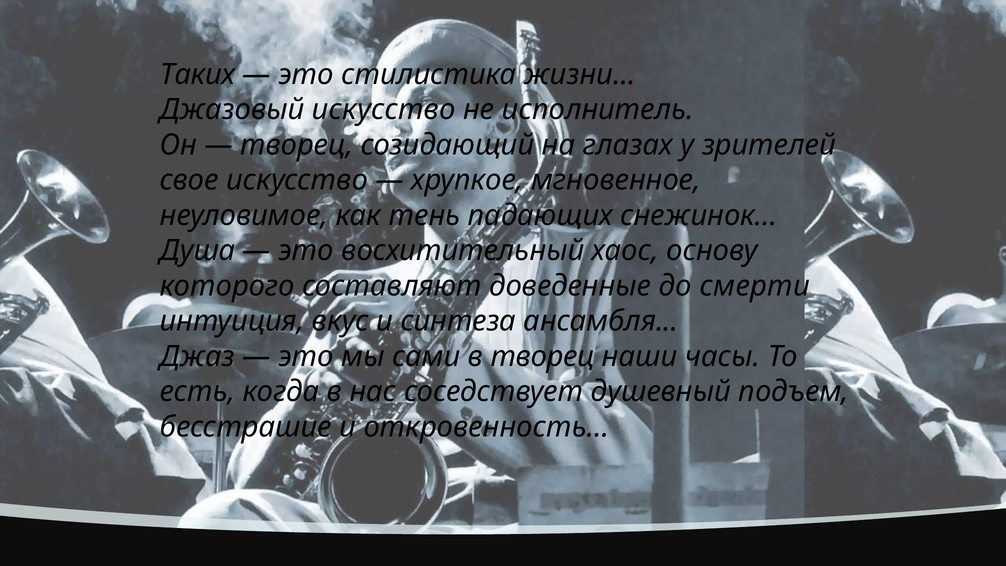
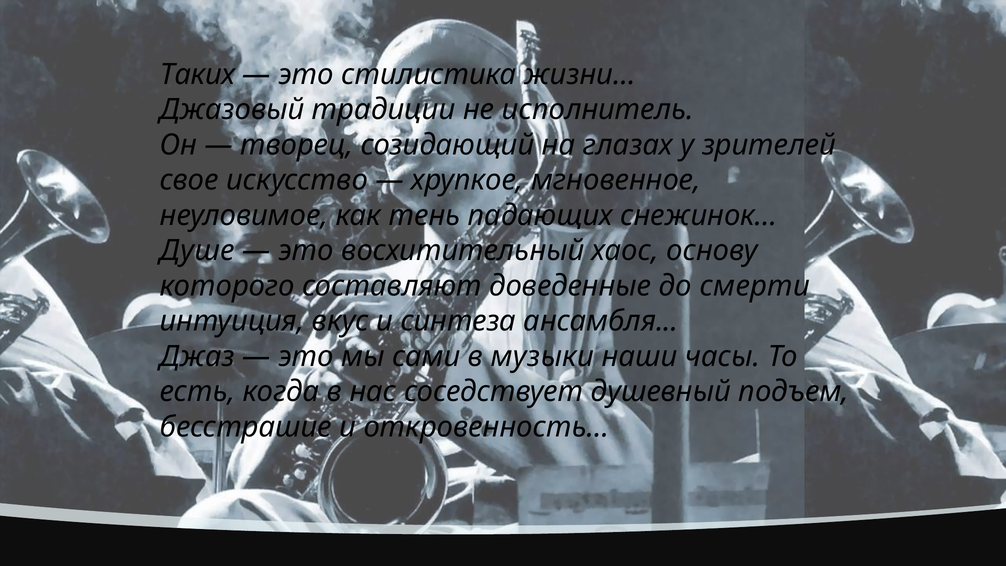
Джазовый искусство: искусство -> традиции (384, 110)
Душа: Душа -> Душе (197, 251)
в творец: творец -> музыки (542, 356)
